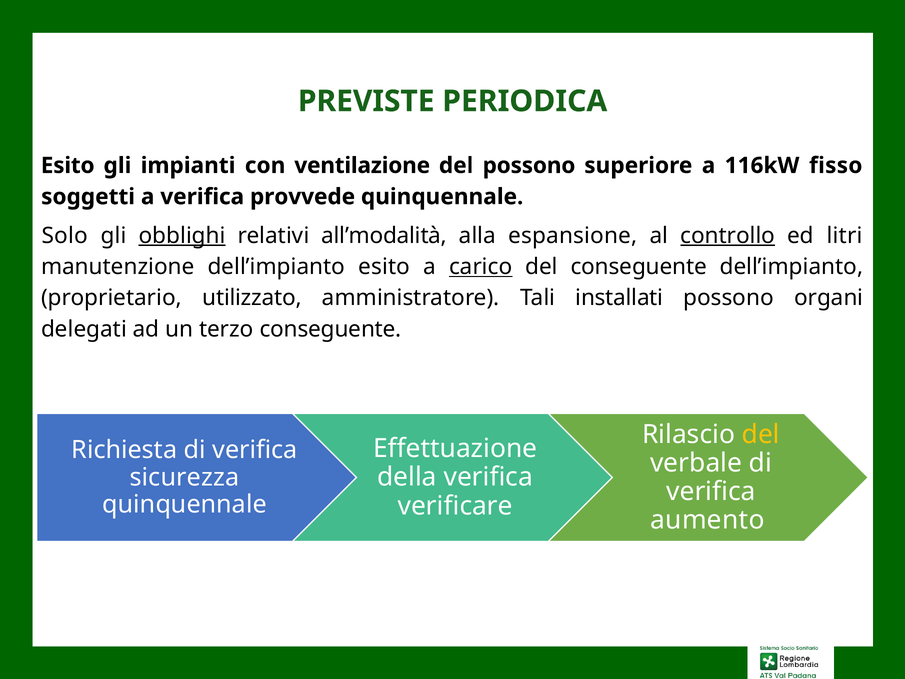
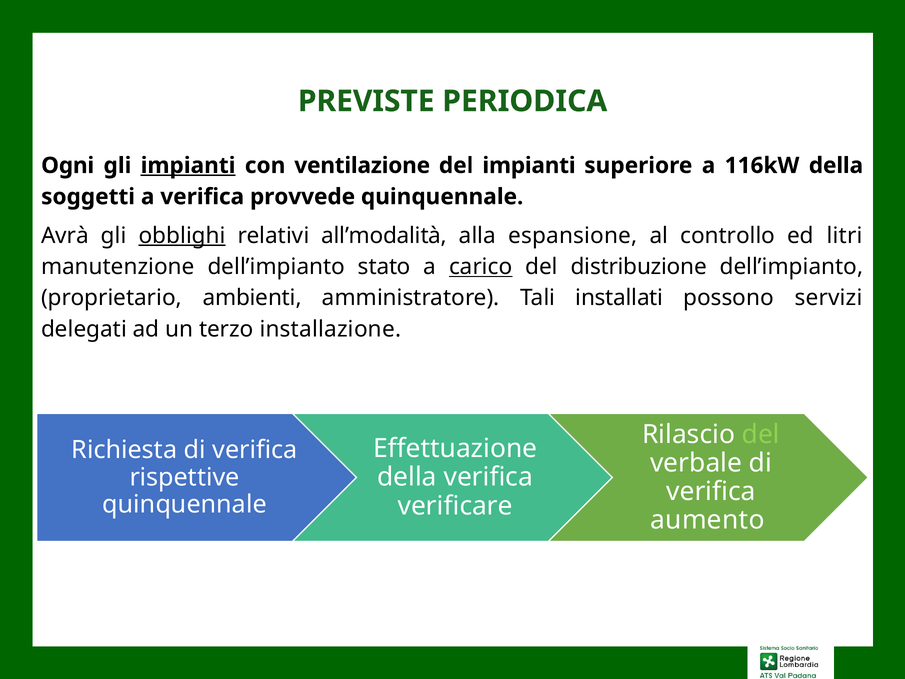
Esito: Esito -> Ogni (68, 165)
impianti underline: none -> present (188, 165)
del possono: possono -> impianti (529, 165)
116kW fisso: fisso -> della (836, 165)
Solo: Solo -> Avrà (65, 235)
controllo underline: present -> none (728, 235)
dell’impianto esito: esito -> stato (384, 267)
del conseguente: conseguente -> distribuzione (639, 267)
utilizzato: utilizzato -> ambienti (252, 298)
organi: organi -> servizi (829, 298)
terzo conseguente: conseguente -> installazione (330, 329)
del colour: yellow -> light green (761, 434)
sicurezza: sicurezza -> rispettive (184, 477)
